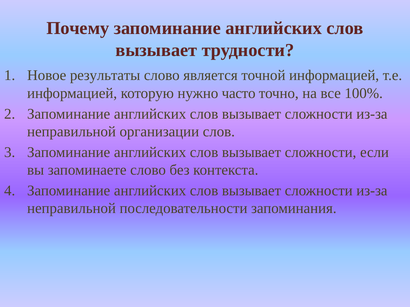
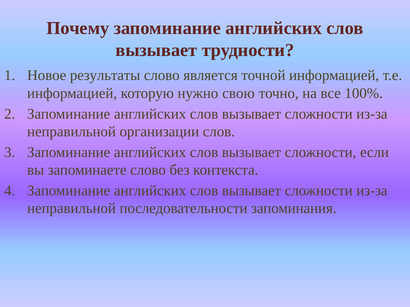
часто: часто -> свою (238, 93)
